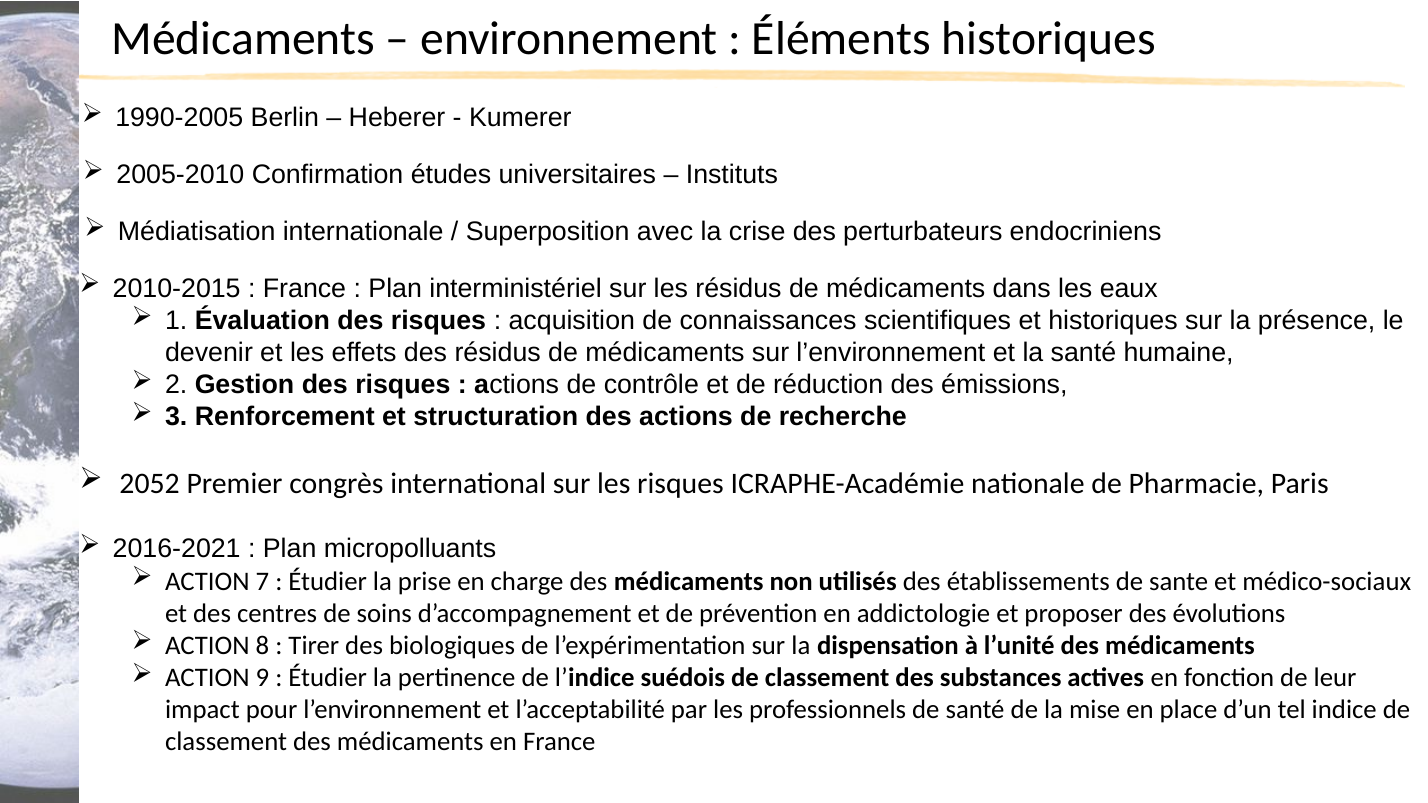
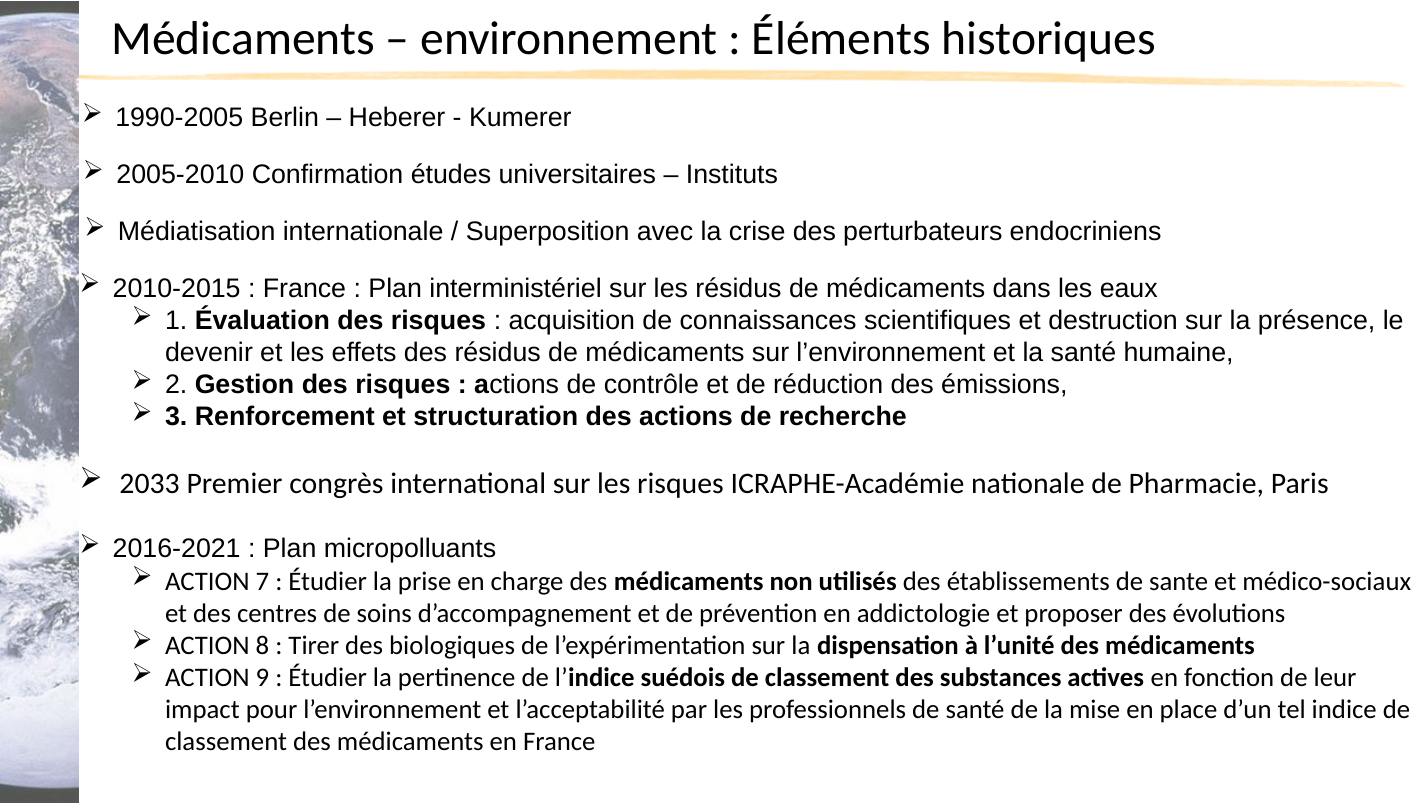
et historiques: historiques -> destruction (1113, 321)
2052: 2052 -> 2033 (150, 483)
